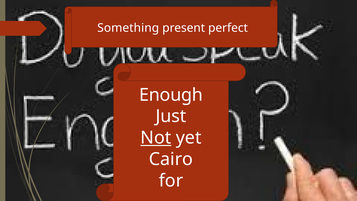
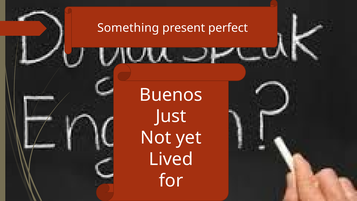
Enough: Enough -> Buenos (171, 95)
Not underline: present -> none (156, 138)
Cairo: Cairo -> Lived (171, 159)
